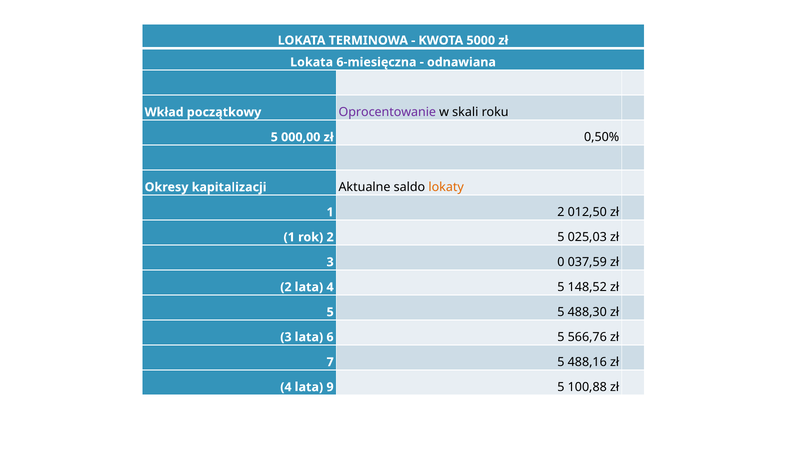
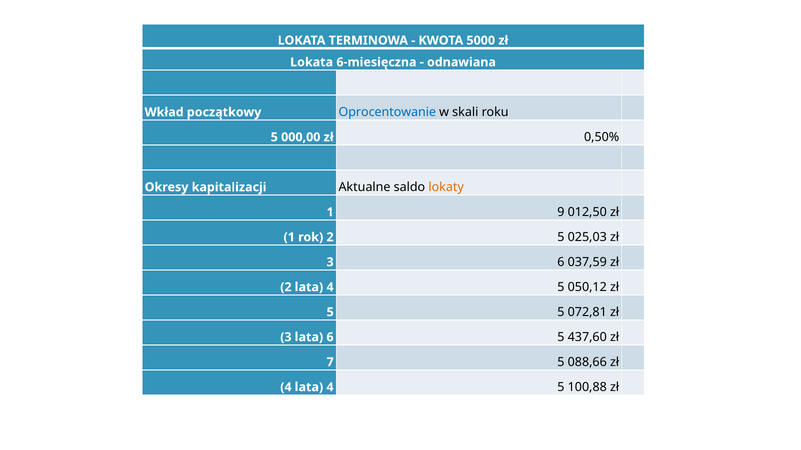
Oprocentowanie colour: purple -> blue (387, 112)
2: 2 -> 9 (561, 212)
0: 0 -> 6 (561, 262)
148,52: 148,52 -> 050,12 (587, 287)
488,30: 488,30 -> 072,81 (587, 312)
566,76: 566,76 -> 437,60 (587, 338)
488,16: 488,16 -> 088,66 (587, 363)
4 lata 9: 9 -> 4 (330, 388)
